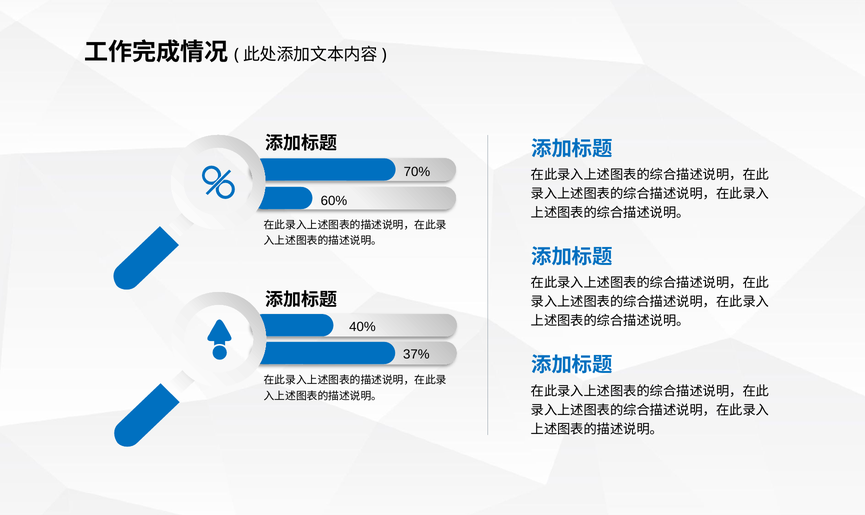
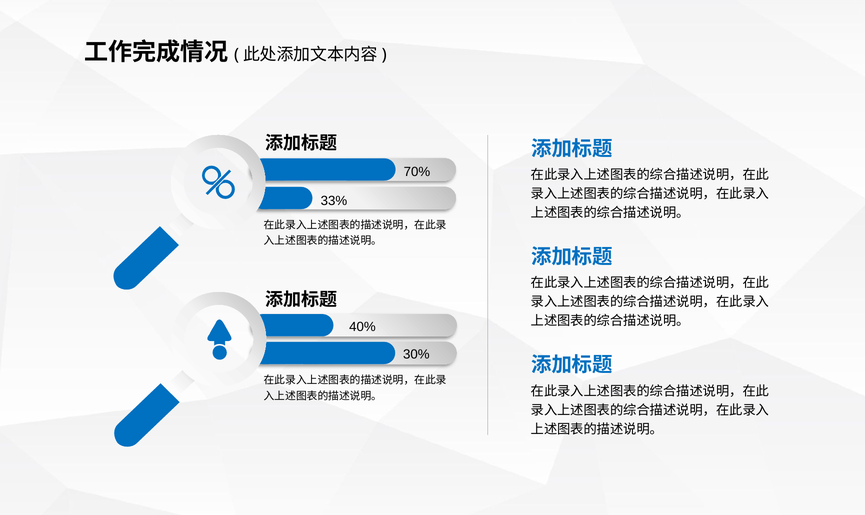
60%: 60% -> 33% (334, 201)
37%: 37% -> 30% (416, 354)
